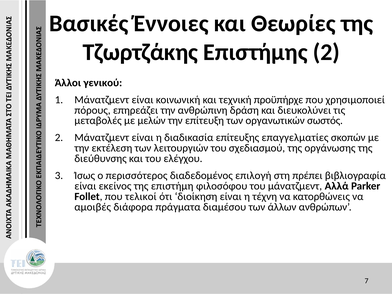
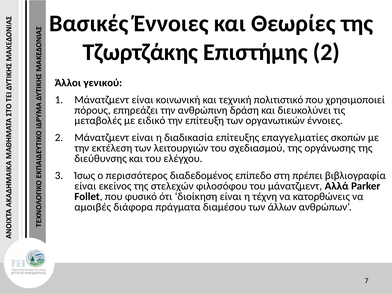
προϋπήρχε: προϋπήρχε -> πολιτιστικό (279, 100)
μελών: μελών -> ειδικό (151, 121)
οργανωτικών σωστός: σωστός -> έννοιες (325, 121)
επιλογή: επιλογή -> επίπεδο (253, 176)
επιστήμη: επιστήμη -> στελεχών (172, 186)
τελικοί: τελικοί -> φυσικό (141, 196)
